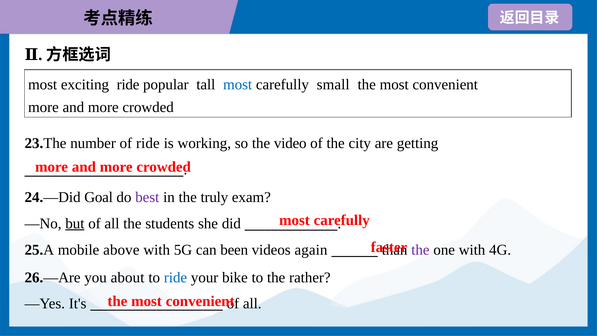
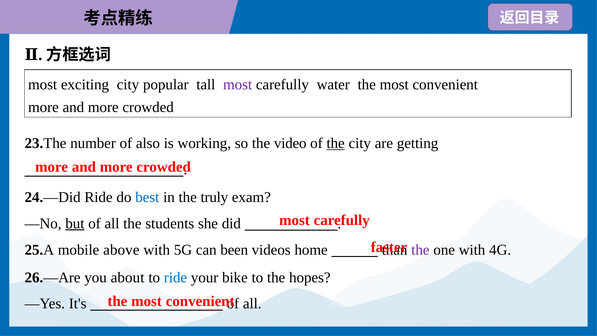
exciting ride: ride -> city (128, 85)
most colour: blue -> purple (238, 85)
small: small -> water (333, 85)
of ride: ride -> also (148, 143)
the underline: none -> present (336, 143)
24.—Did Goal: Goal -> Ride (99, 197)
best colour: purple -> blue (147, 197)
again: again -> home (311, 250)
rather: rather -> hopes (310, 277)
